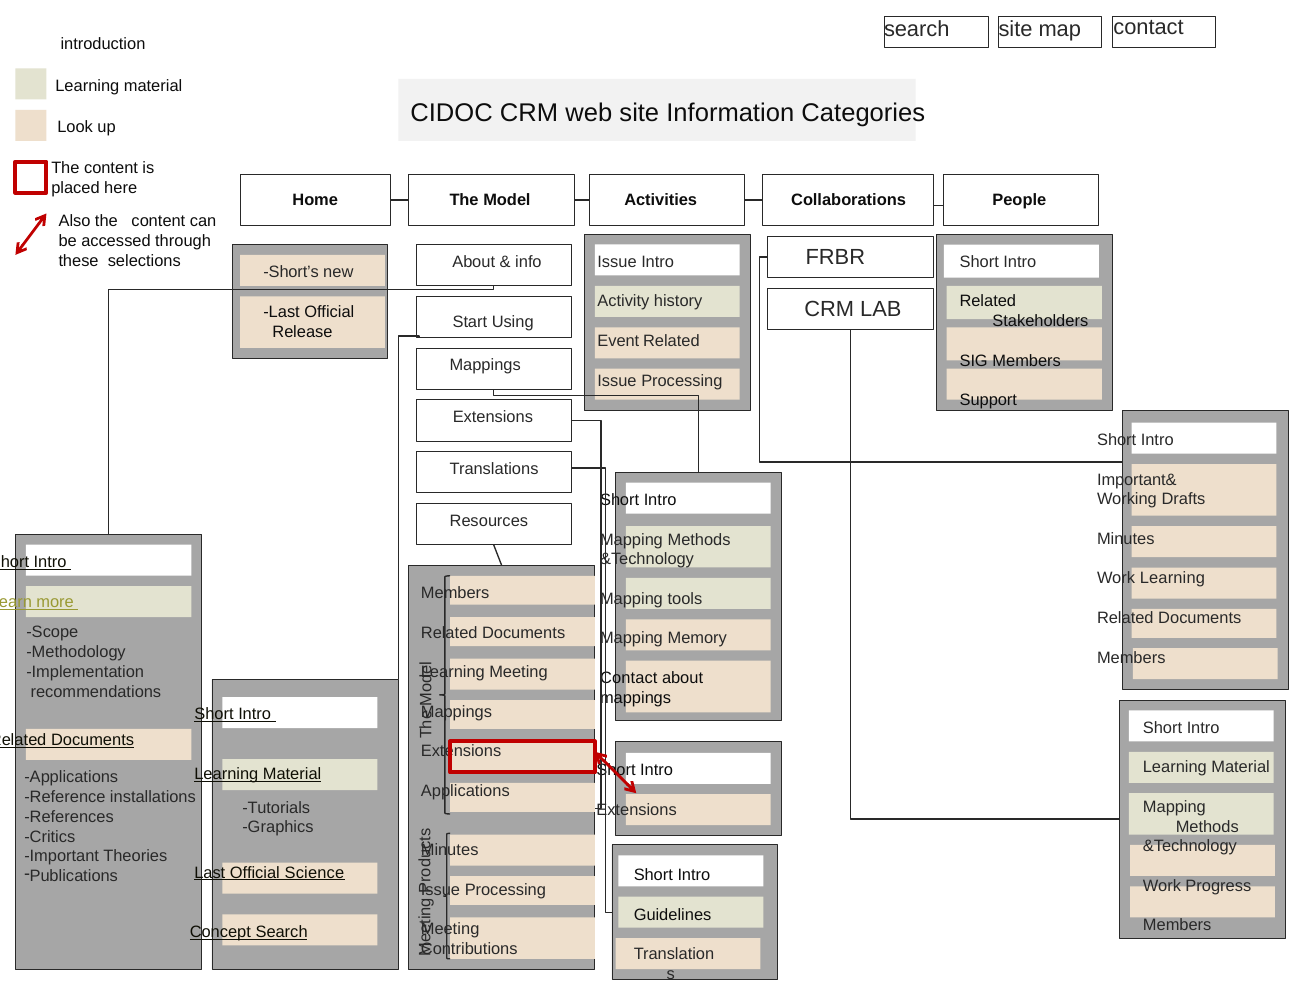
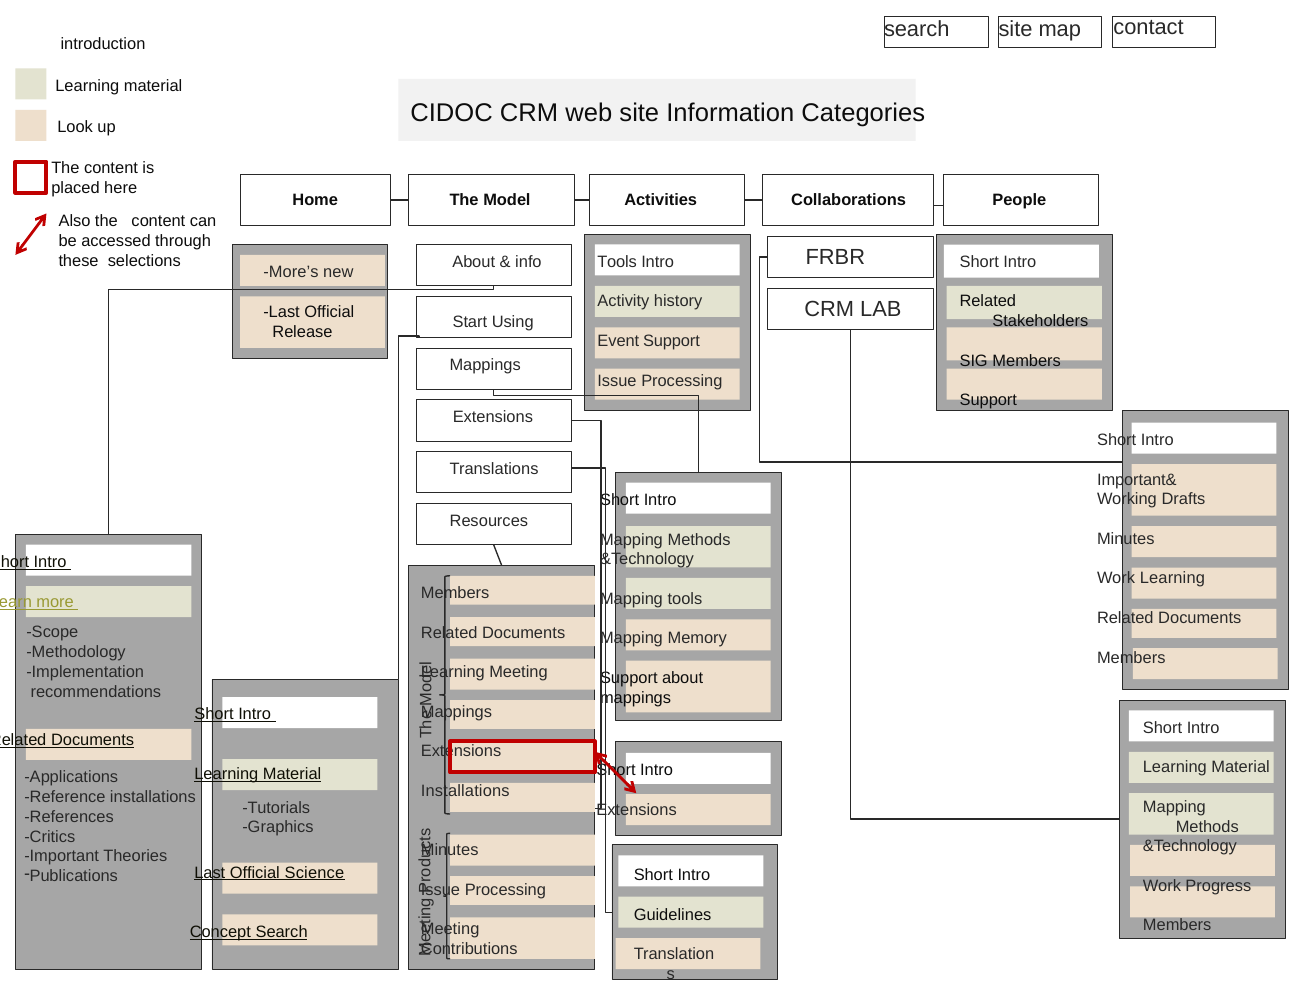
Issue: Issue -> Tools (617, 262)
Short’s: Short’s -> More’s (291, 272)
Event Related: Related -> Support (671, 341)
Contact: Contact -> Support (629, 678)
Applications: Applications -> Installations (465, 791)
